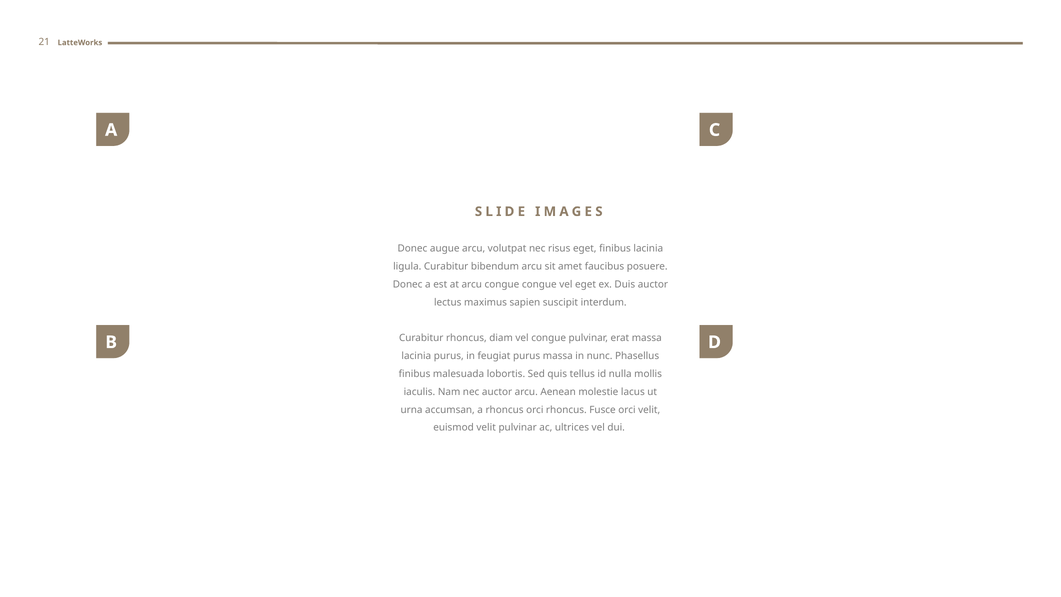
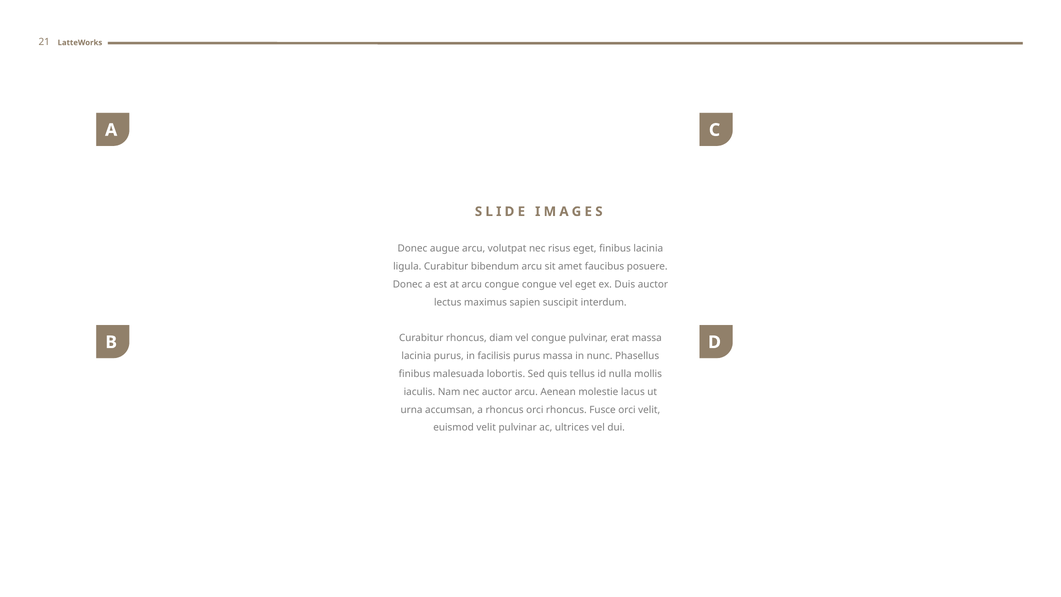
feugiat: feugiat -> facilisis (494, 356)
